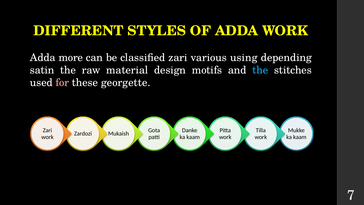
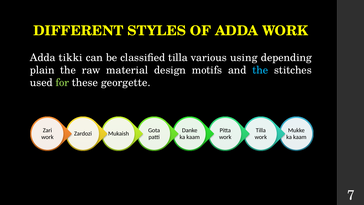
more: more -> tikki (71, 58)
classified zari: zari -> tilla (178, 58)
satin: satin -> plain (42, 70)
for colour: pink -> light green (62, 83)
